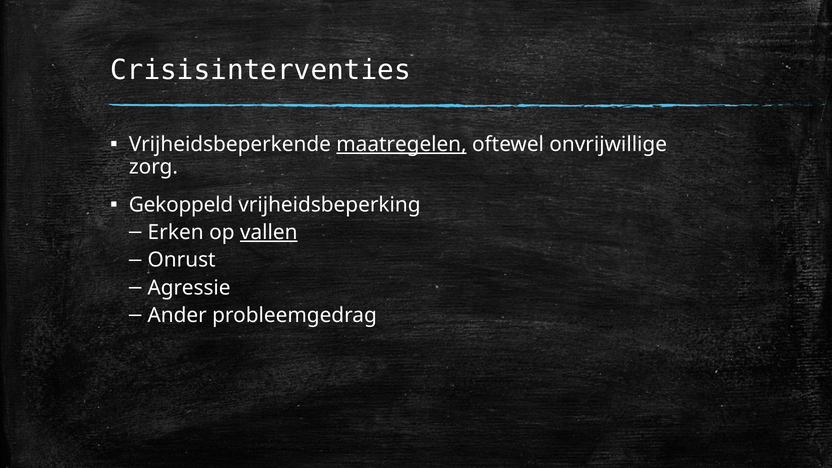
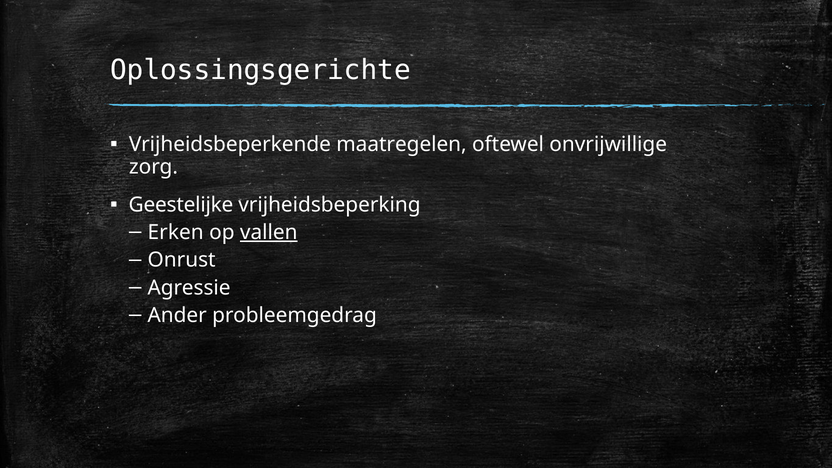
Crisisinterventies: Crisisinterventies -> Oplossingsgerichte (260, 70)
maatregelen underline: present -> none (401, 144)
Gekoppeld: Gekoppeld -> Geestelijke (181, 205)
